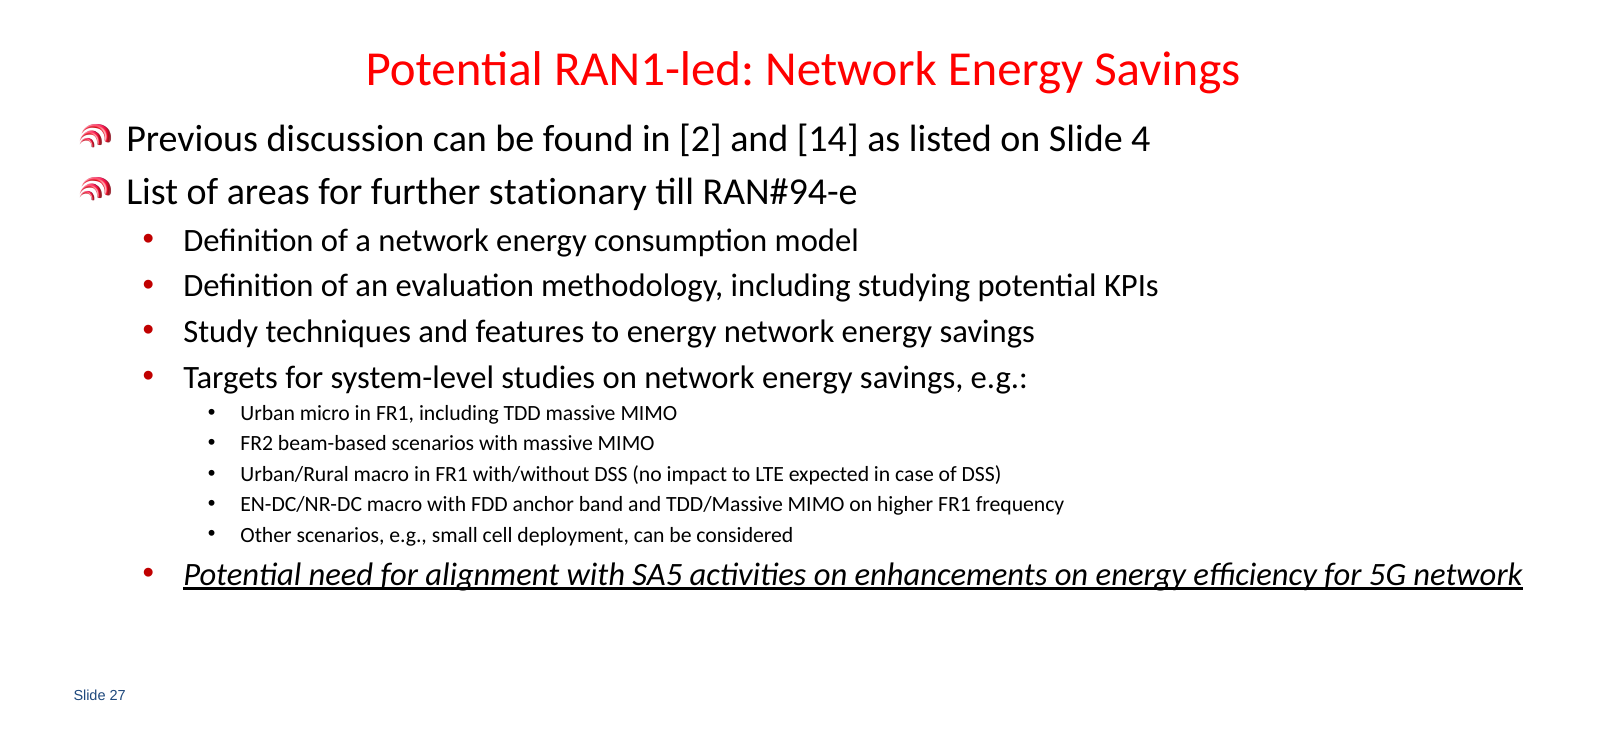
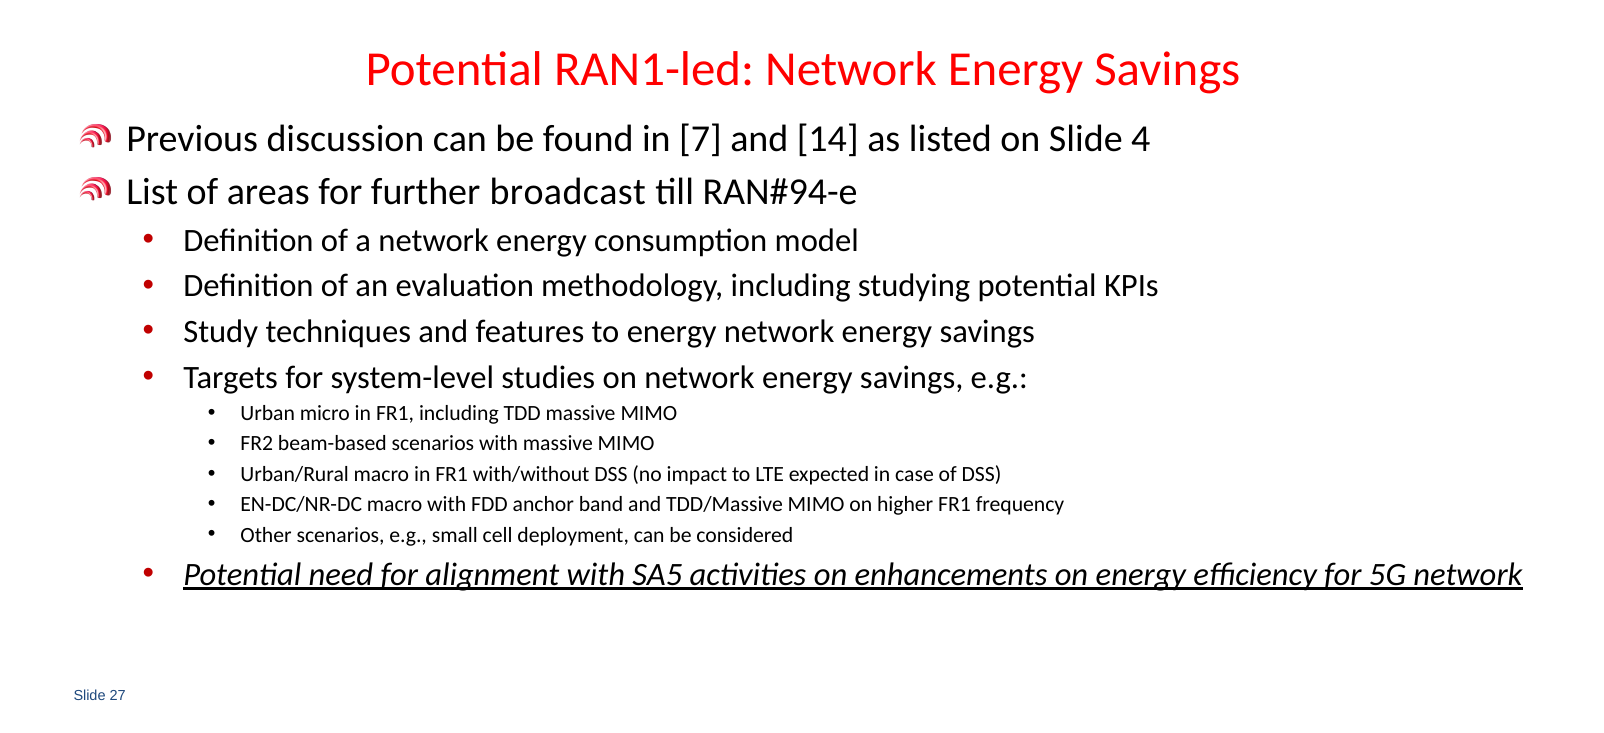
2: 2 -> 7 (700, 139)
stationary: stationary -> broadcast (568, 192)
